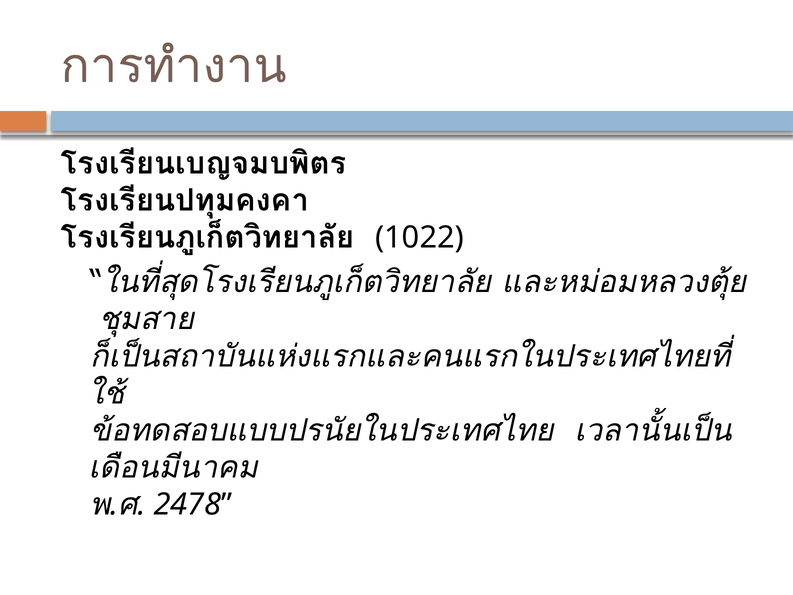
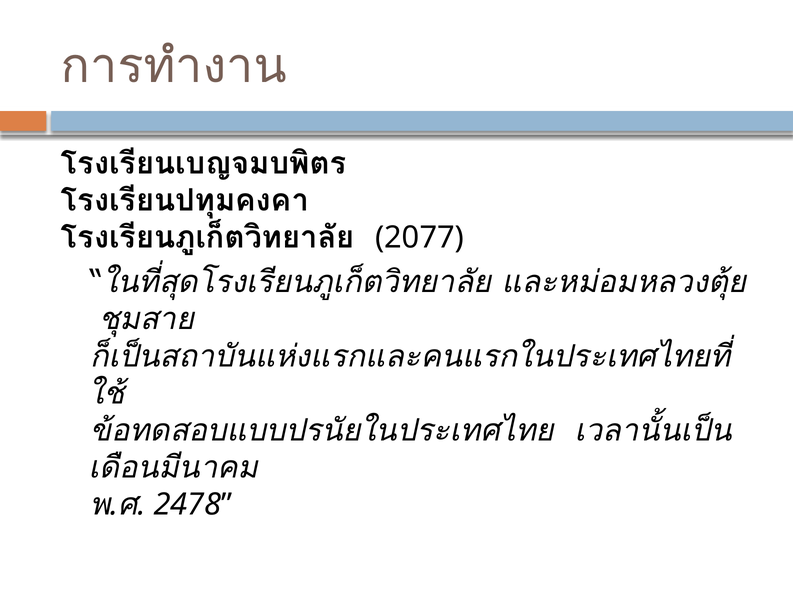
1022: 1022 -> 2077 (420, 237)
